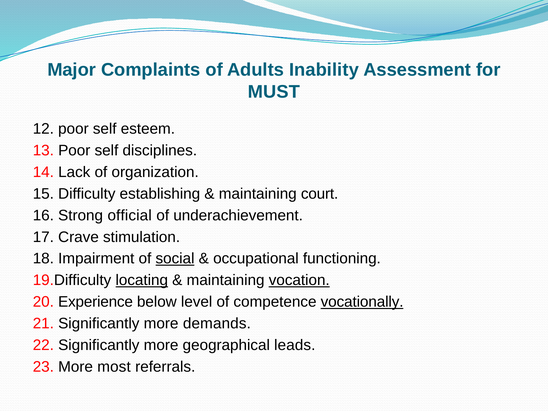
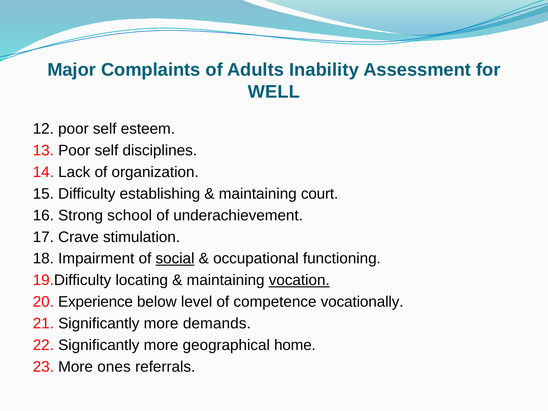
MUST: MUST -> WELL (274, 92)
official: official -> school (130, 215)
locating underline: present -> none (142, 280)
vocationally underline: present -> none (362, 302)
leads: leads -> home (295, 345)
most: most -> ones (114, 367)
